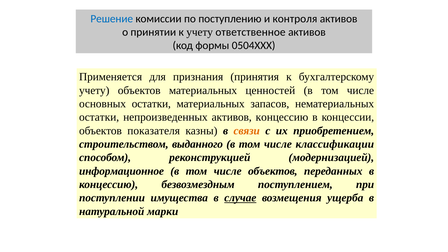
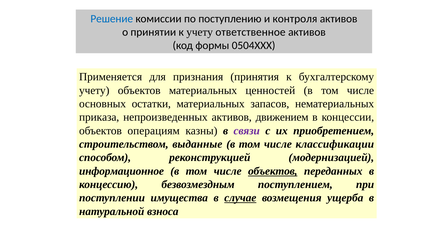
остатки: остатки -> приказа (99, 117)
активов концессию: концессию -> движением (282, 117)
показателя: показателя -> операциям (154, 131)
связи colour: orange -> purple (247, 131)
выданного: выданного -> выданные (197, 144)
объектов underline: none -> present (273, 171)
марки: марки -> взноса (163, 211)
